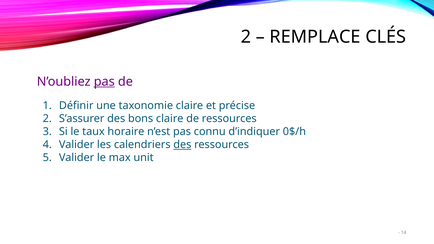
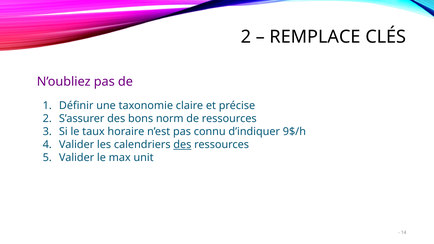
pas underline: present -> none (104, 82)
bons claire: claire -> norm (170, 119)
0$/h: 0$/h -> 9$/h (294, 132)
